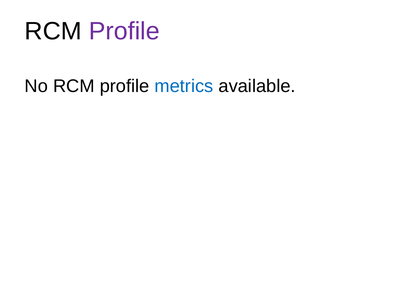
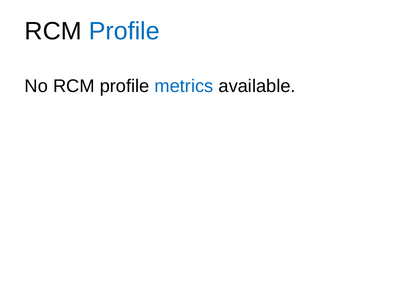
Profile colour: purple -> blue (124, 31)
